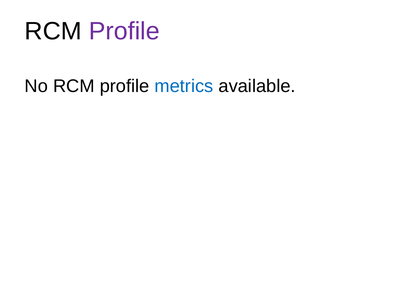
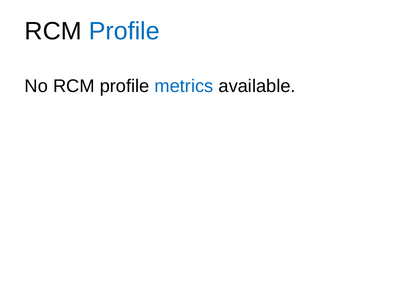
Profile colour: purple -> blue (124, 31)
